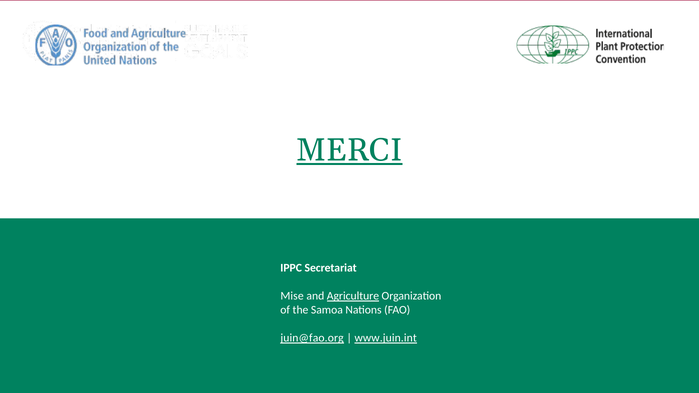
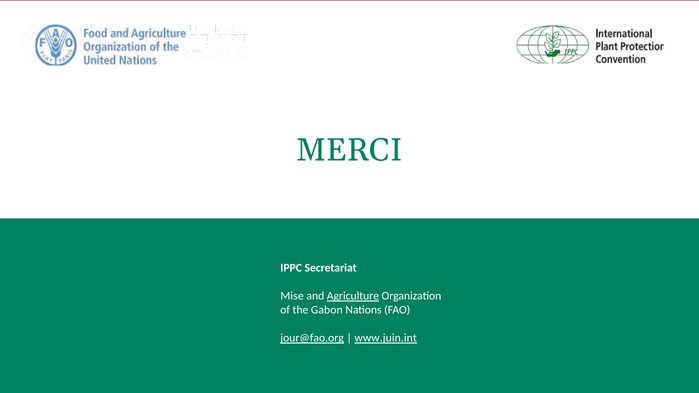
MERCI underline: present -> none (349, 150)
Samoa: Samoa -> Gabon (327, 310)
juin@fao.org: juin@fao.org -> jour@fao.org (312, 338)
